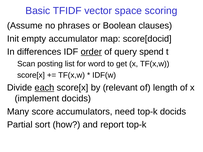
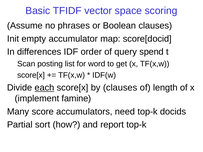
order underline: present -> none (91, 52)
by relevant: relevant -> clauses (120, 88)
implement docids: docids -> famine (76, 99)
